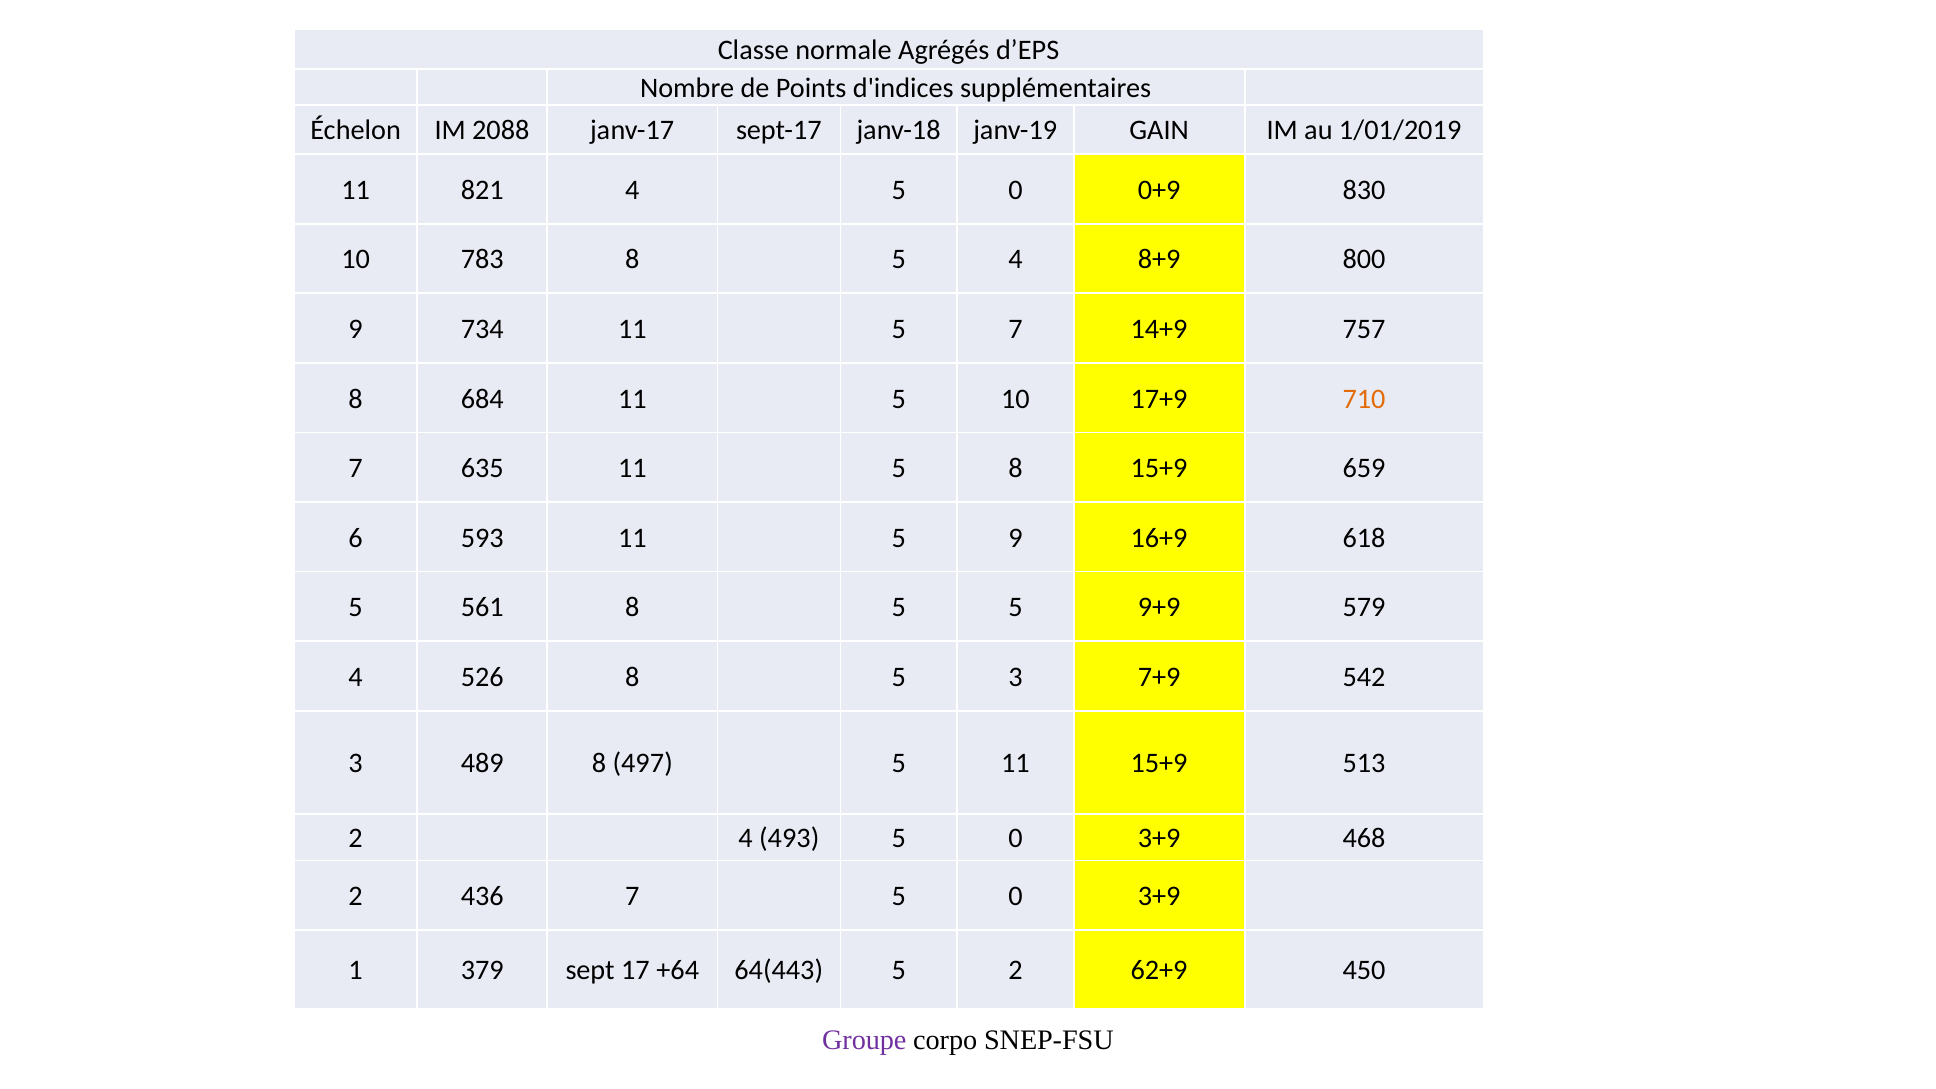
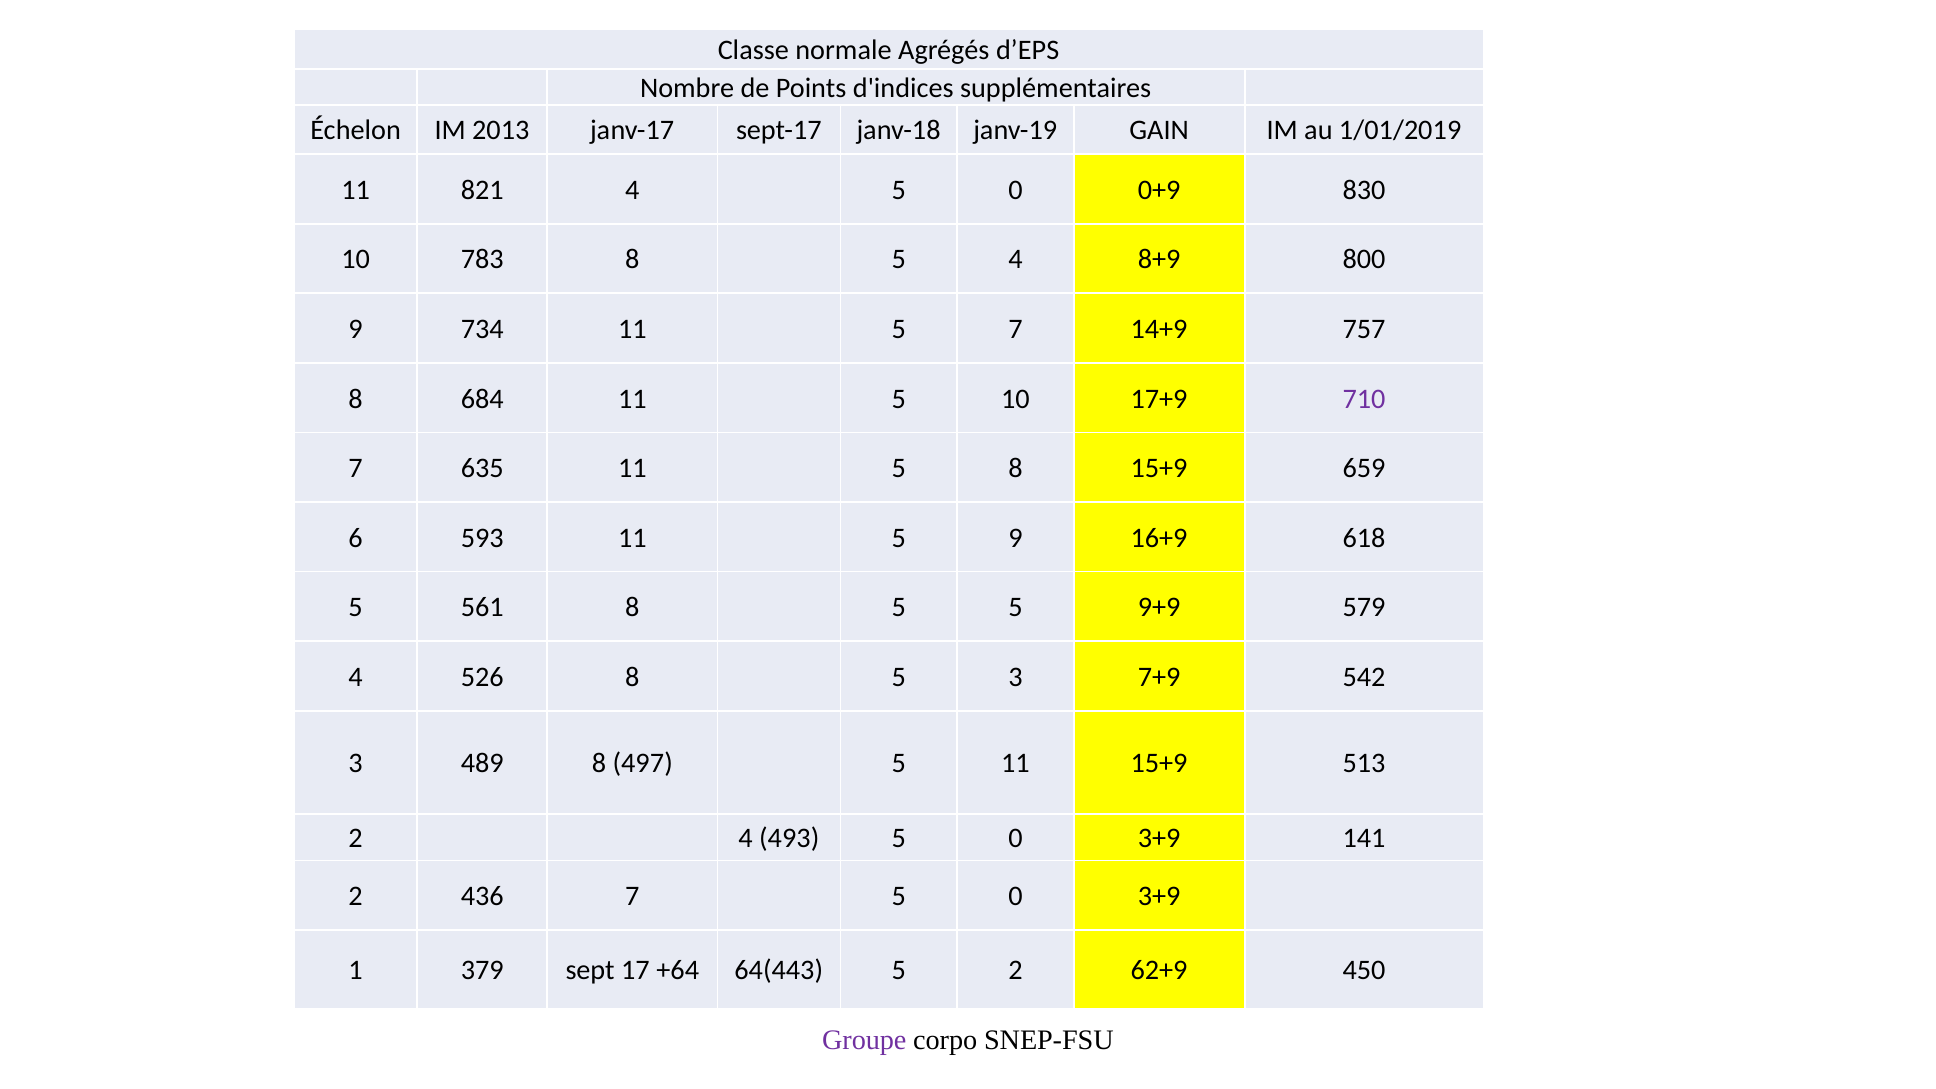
2088: 2088 -> 2013 (501, 131)
710 colour: orange -> purple (1364, 399)
468: 468 -> 141 (1364, 839)
